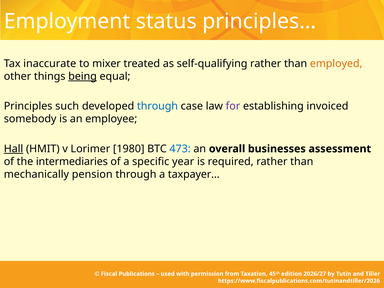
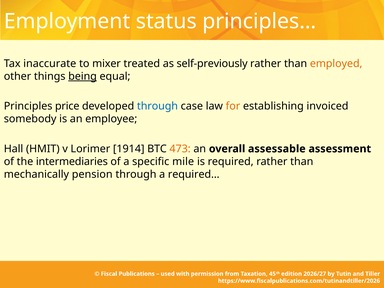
self-qualifying: self-qualifying -> self-previously (212, 63)
such: such -> price (67, 106)
for colour: purple -> orange (233, 106)
Hall underline: present -> none (14, 149)
1980: 1980 -> 1914 (129, 149)
473 colour: blue -> orange (180, 149)
businesses: businesses -> assessable (277, 149)
year: year -> mile (183, 162)
taxpayer…: taxpayer… -> required… (194, 174)
